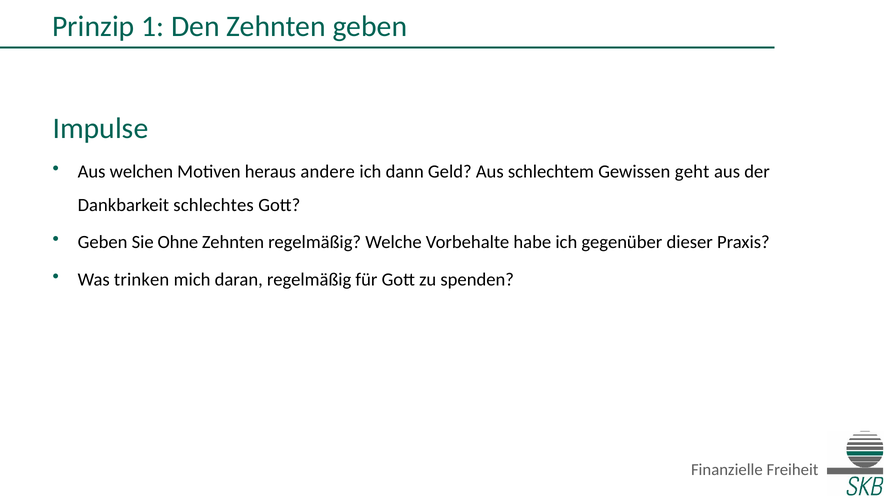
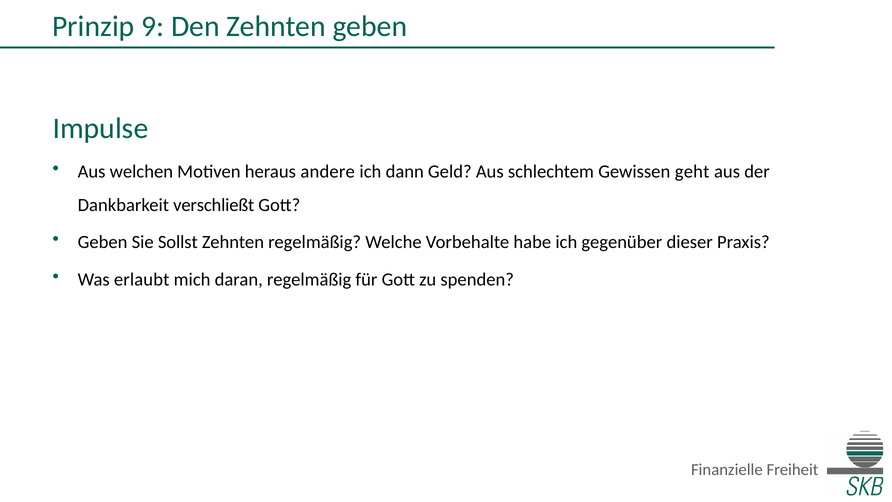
1: 1 -> 9 (153, 26)
schlechtes: schlechtes -> verschließt (214, 205)
Ohne: Ohne -> Sollst (178, 242)
trinken: trinken -> erlaubt (142, 279)
